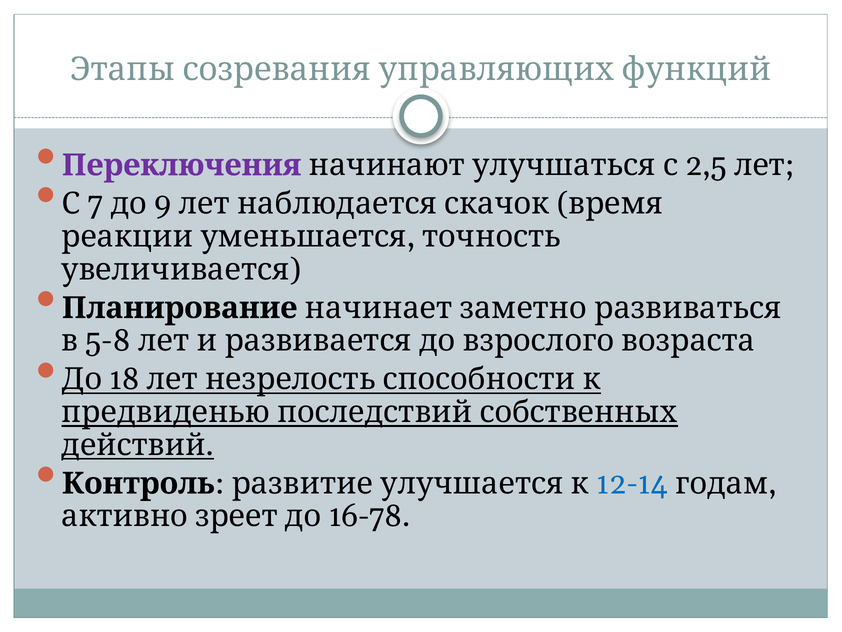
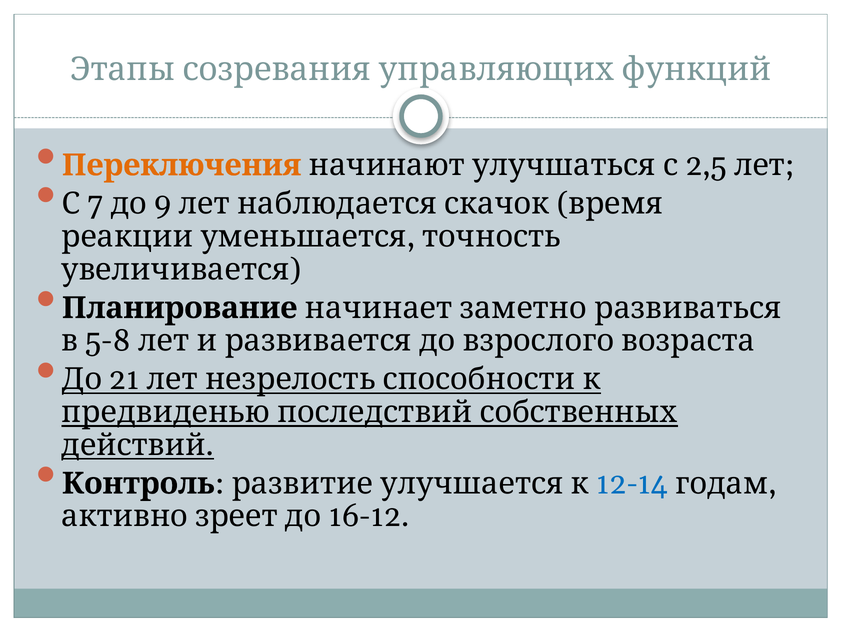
Переключения colour: purple -> orange (182, 165)
18: 18 -> 21 (124, 379)
16-78: 16-78 -> 16-12 (369, 516)
